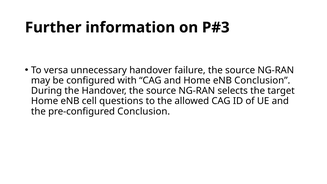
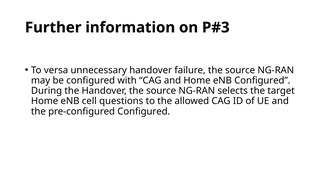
eNB Conclusion: Conclusion -> Configured (262, 80)
pre-configured Conclusion: Conclusion -> Configured (144, 111)
